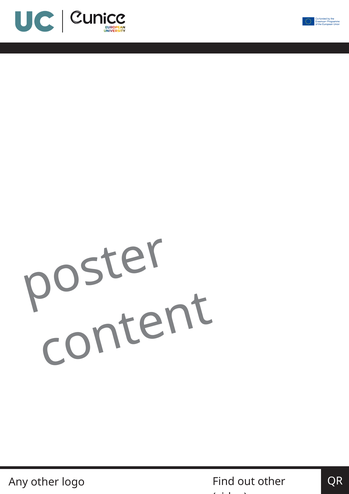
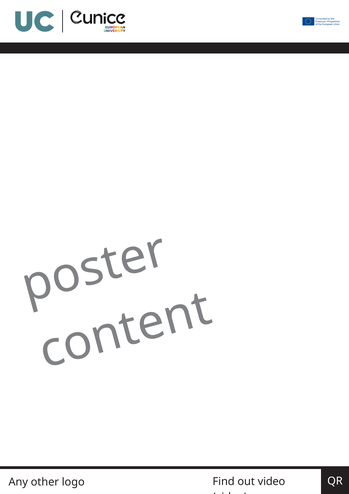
out other: other -> video (271, 481)
